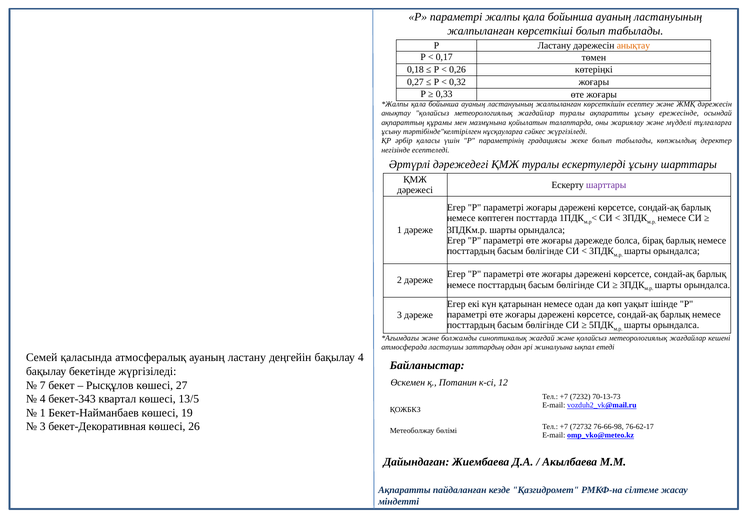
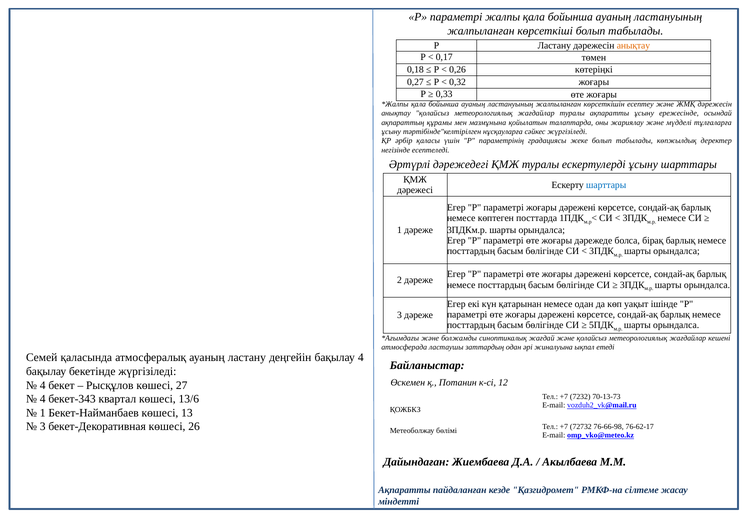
шарттары colour: purple -> blue (606, 185)
7: 7 -> 4 (43, 385)
13/5: 13/5 -> 13/6 (189, 399)
19: 19 -> 13 (187, 413)
